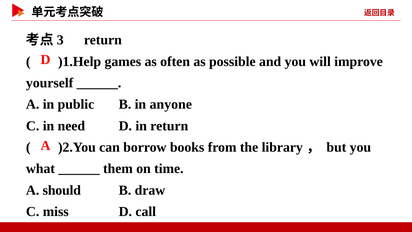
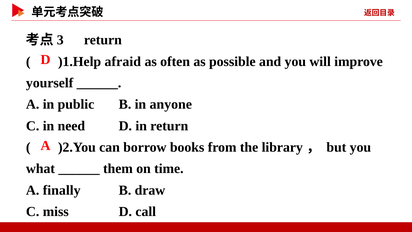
games: games -> afraid (123, 61)
should: should -> finally (62, 190)
